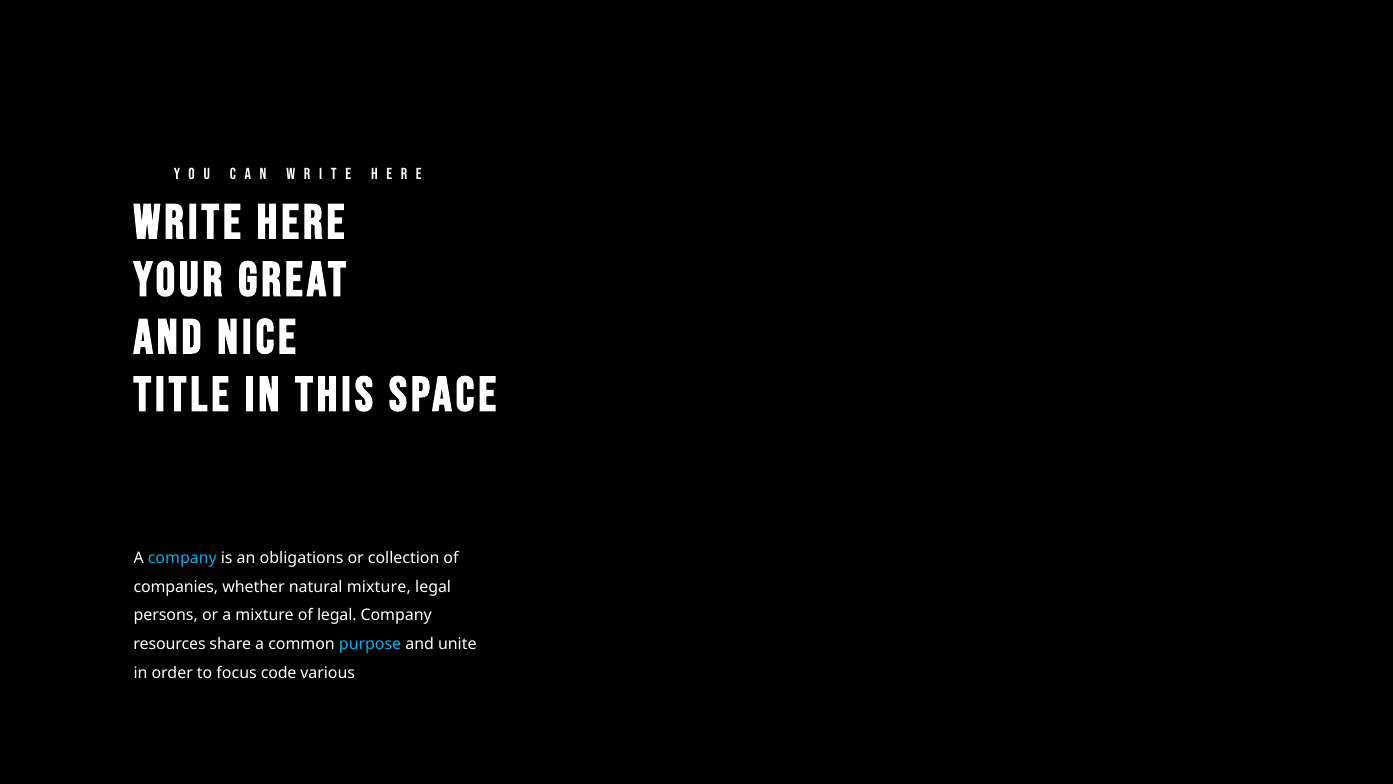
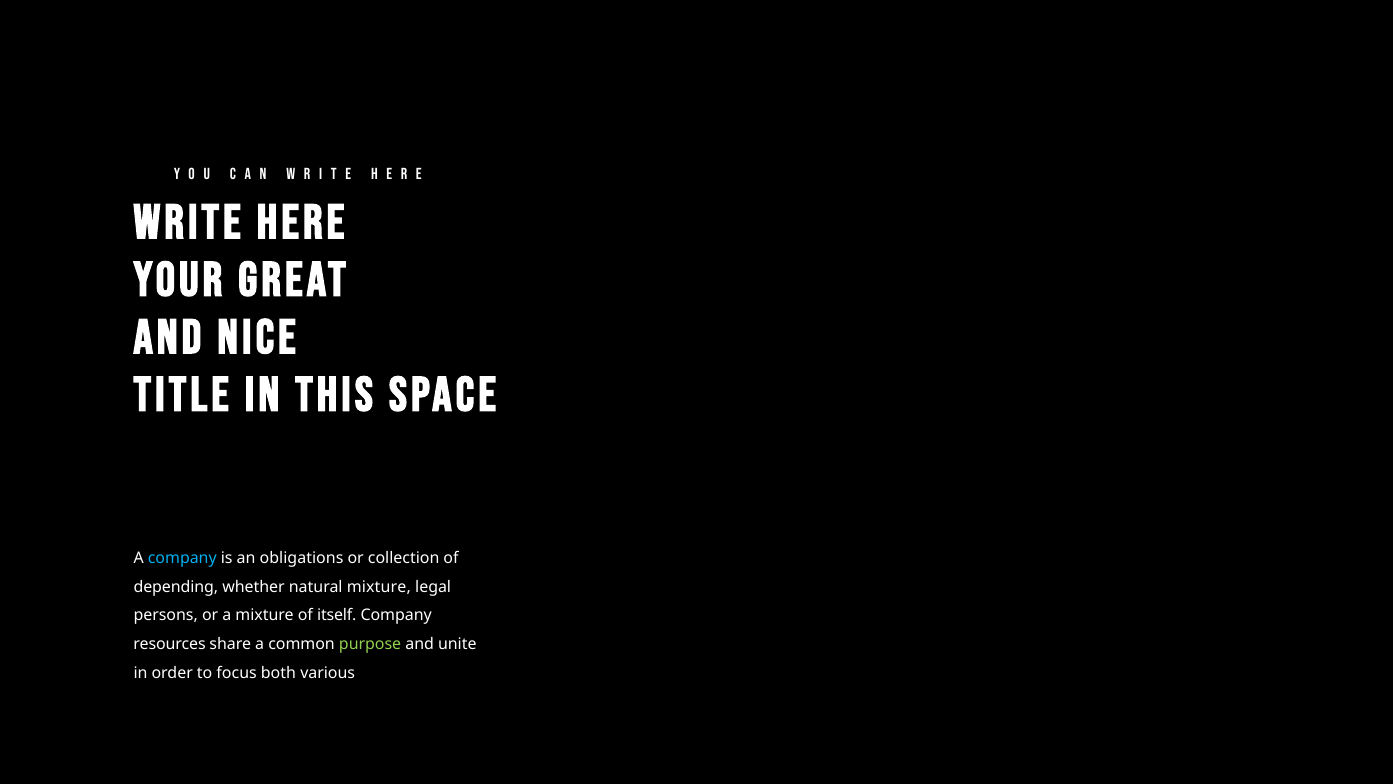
companies: companies -> depending (176, 587)
of legal: legal -> itself (337, 615)
purpose colour: light blue -> light green (370, 644)
code: code -> both (278, 673)
